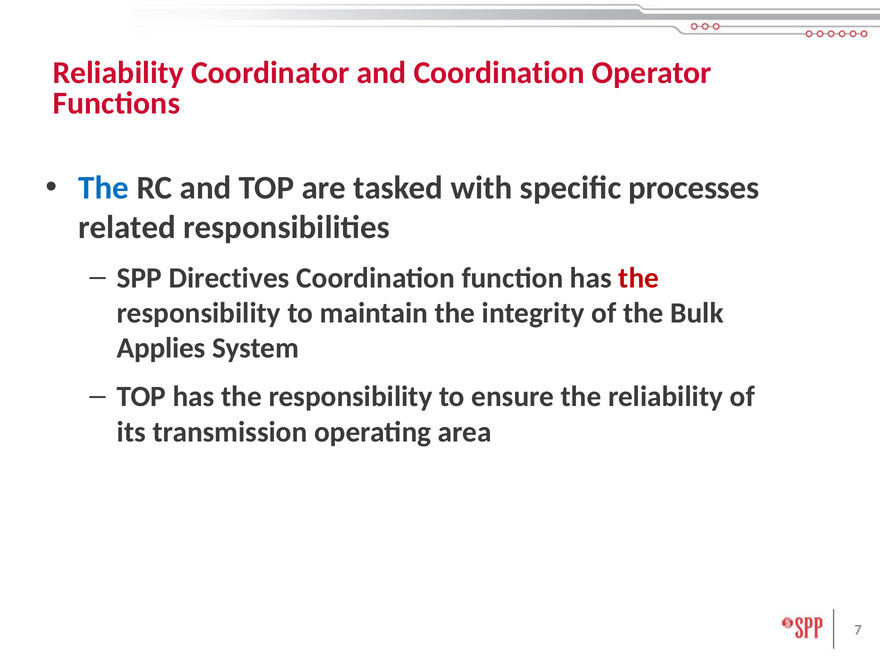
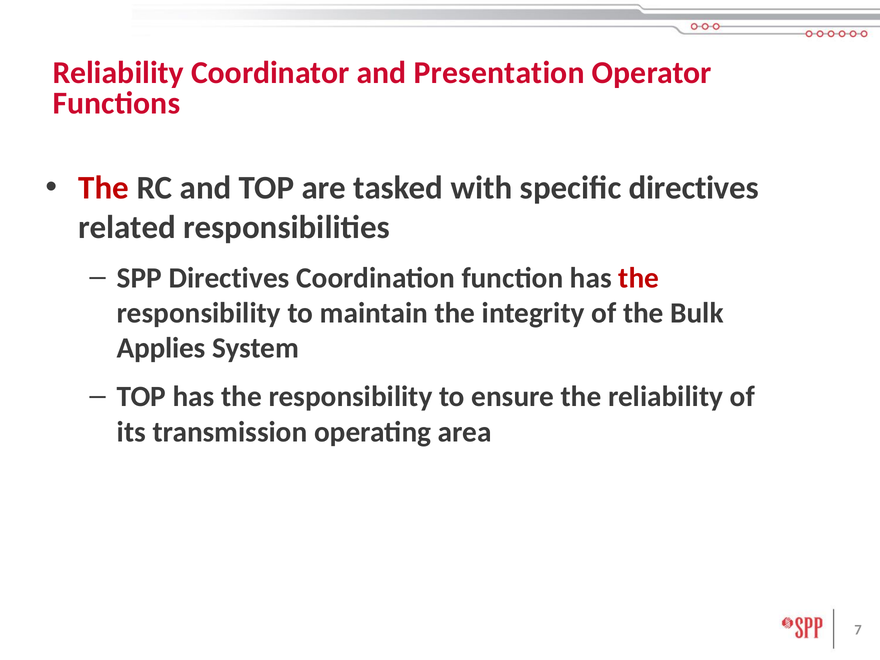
and Coordination: Coordination -> Presentation (499, 73)
The colour: blue -> red (104, 188)
specific processes: processes -> directives (694, 188)
